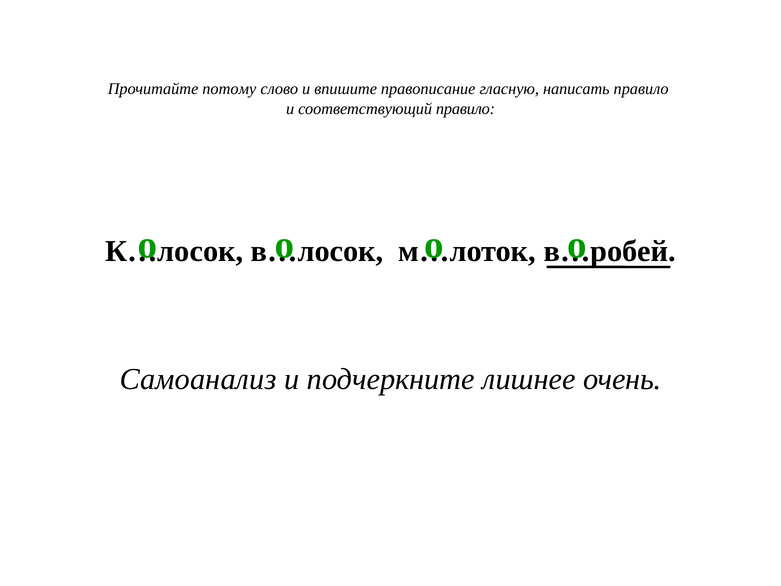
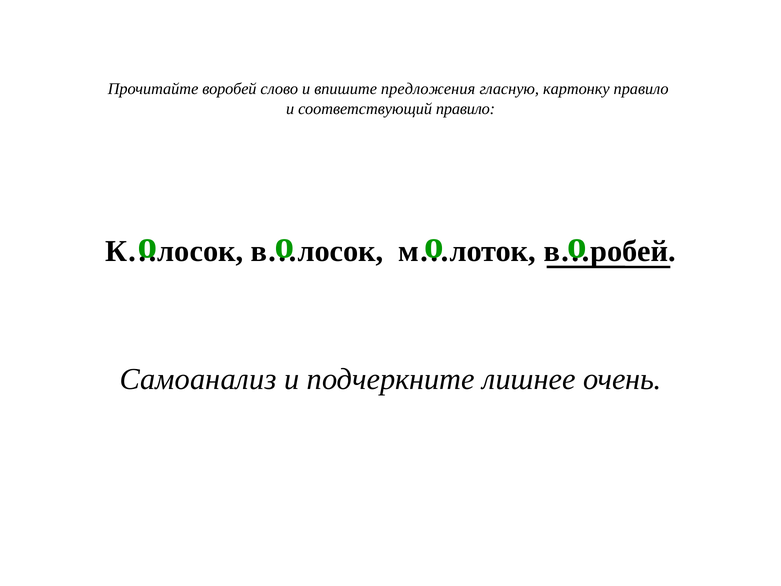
потому: потому -> воробей (229, 89)
правописание: правописание -> предложения (428, 89)
написать: написать -> картонку (576, 89)
